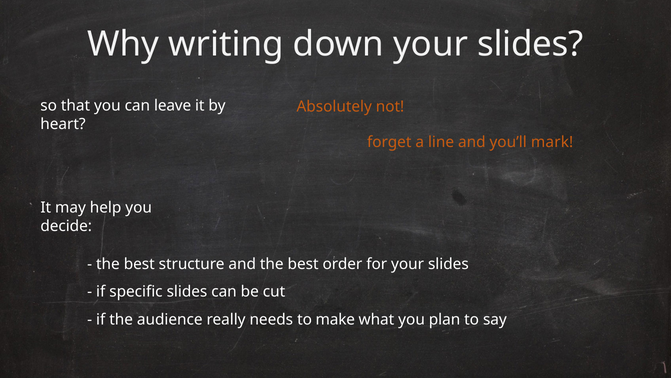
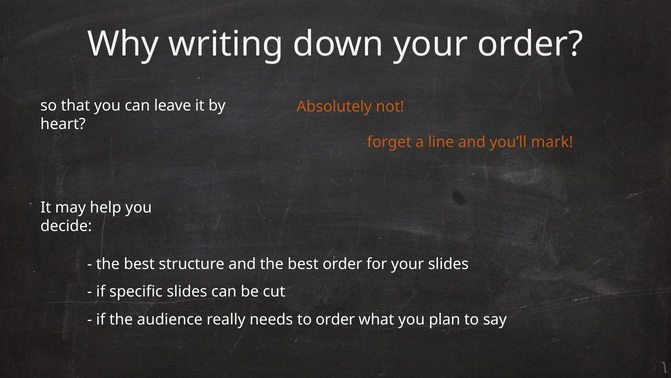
down your slides: slides -> order (530, 44)
to make: make -> order (335, 319)
